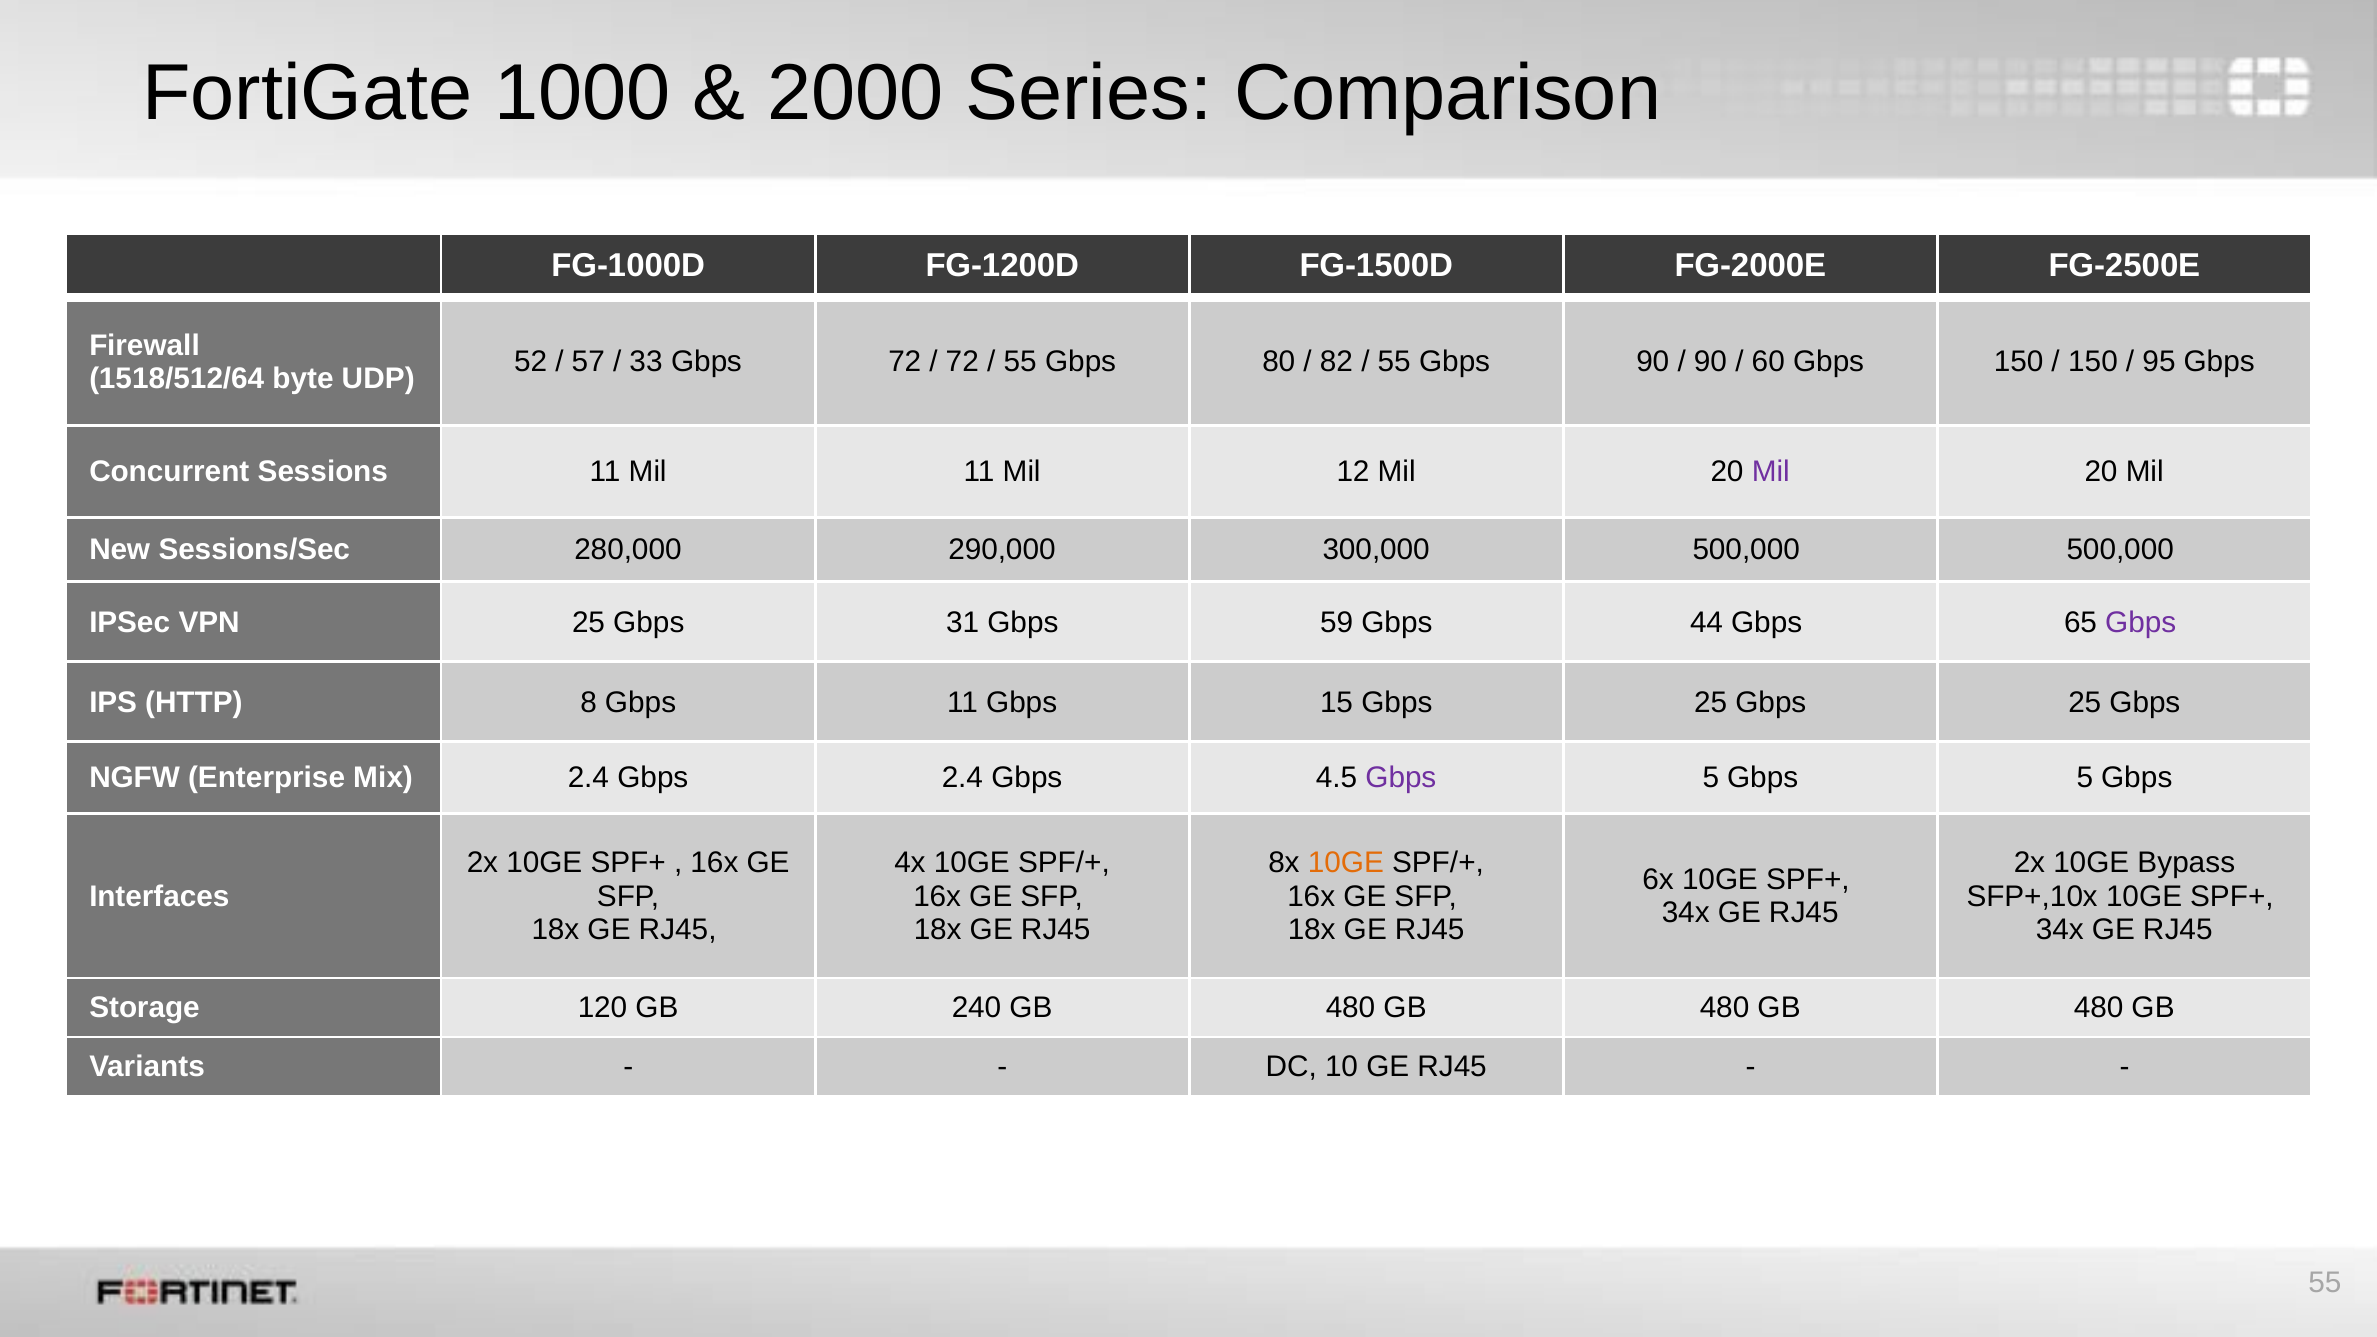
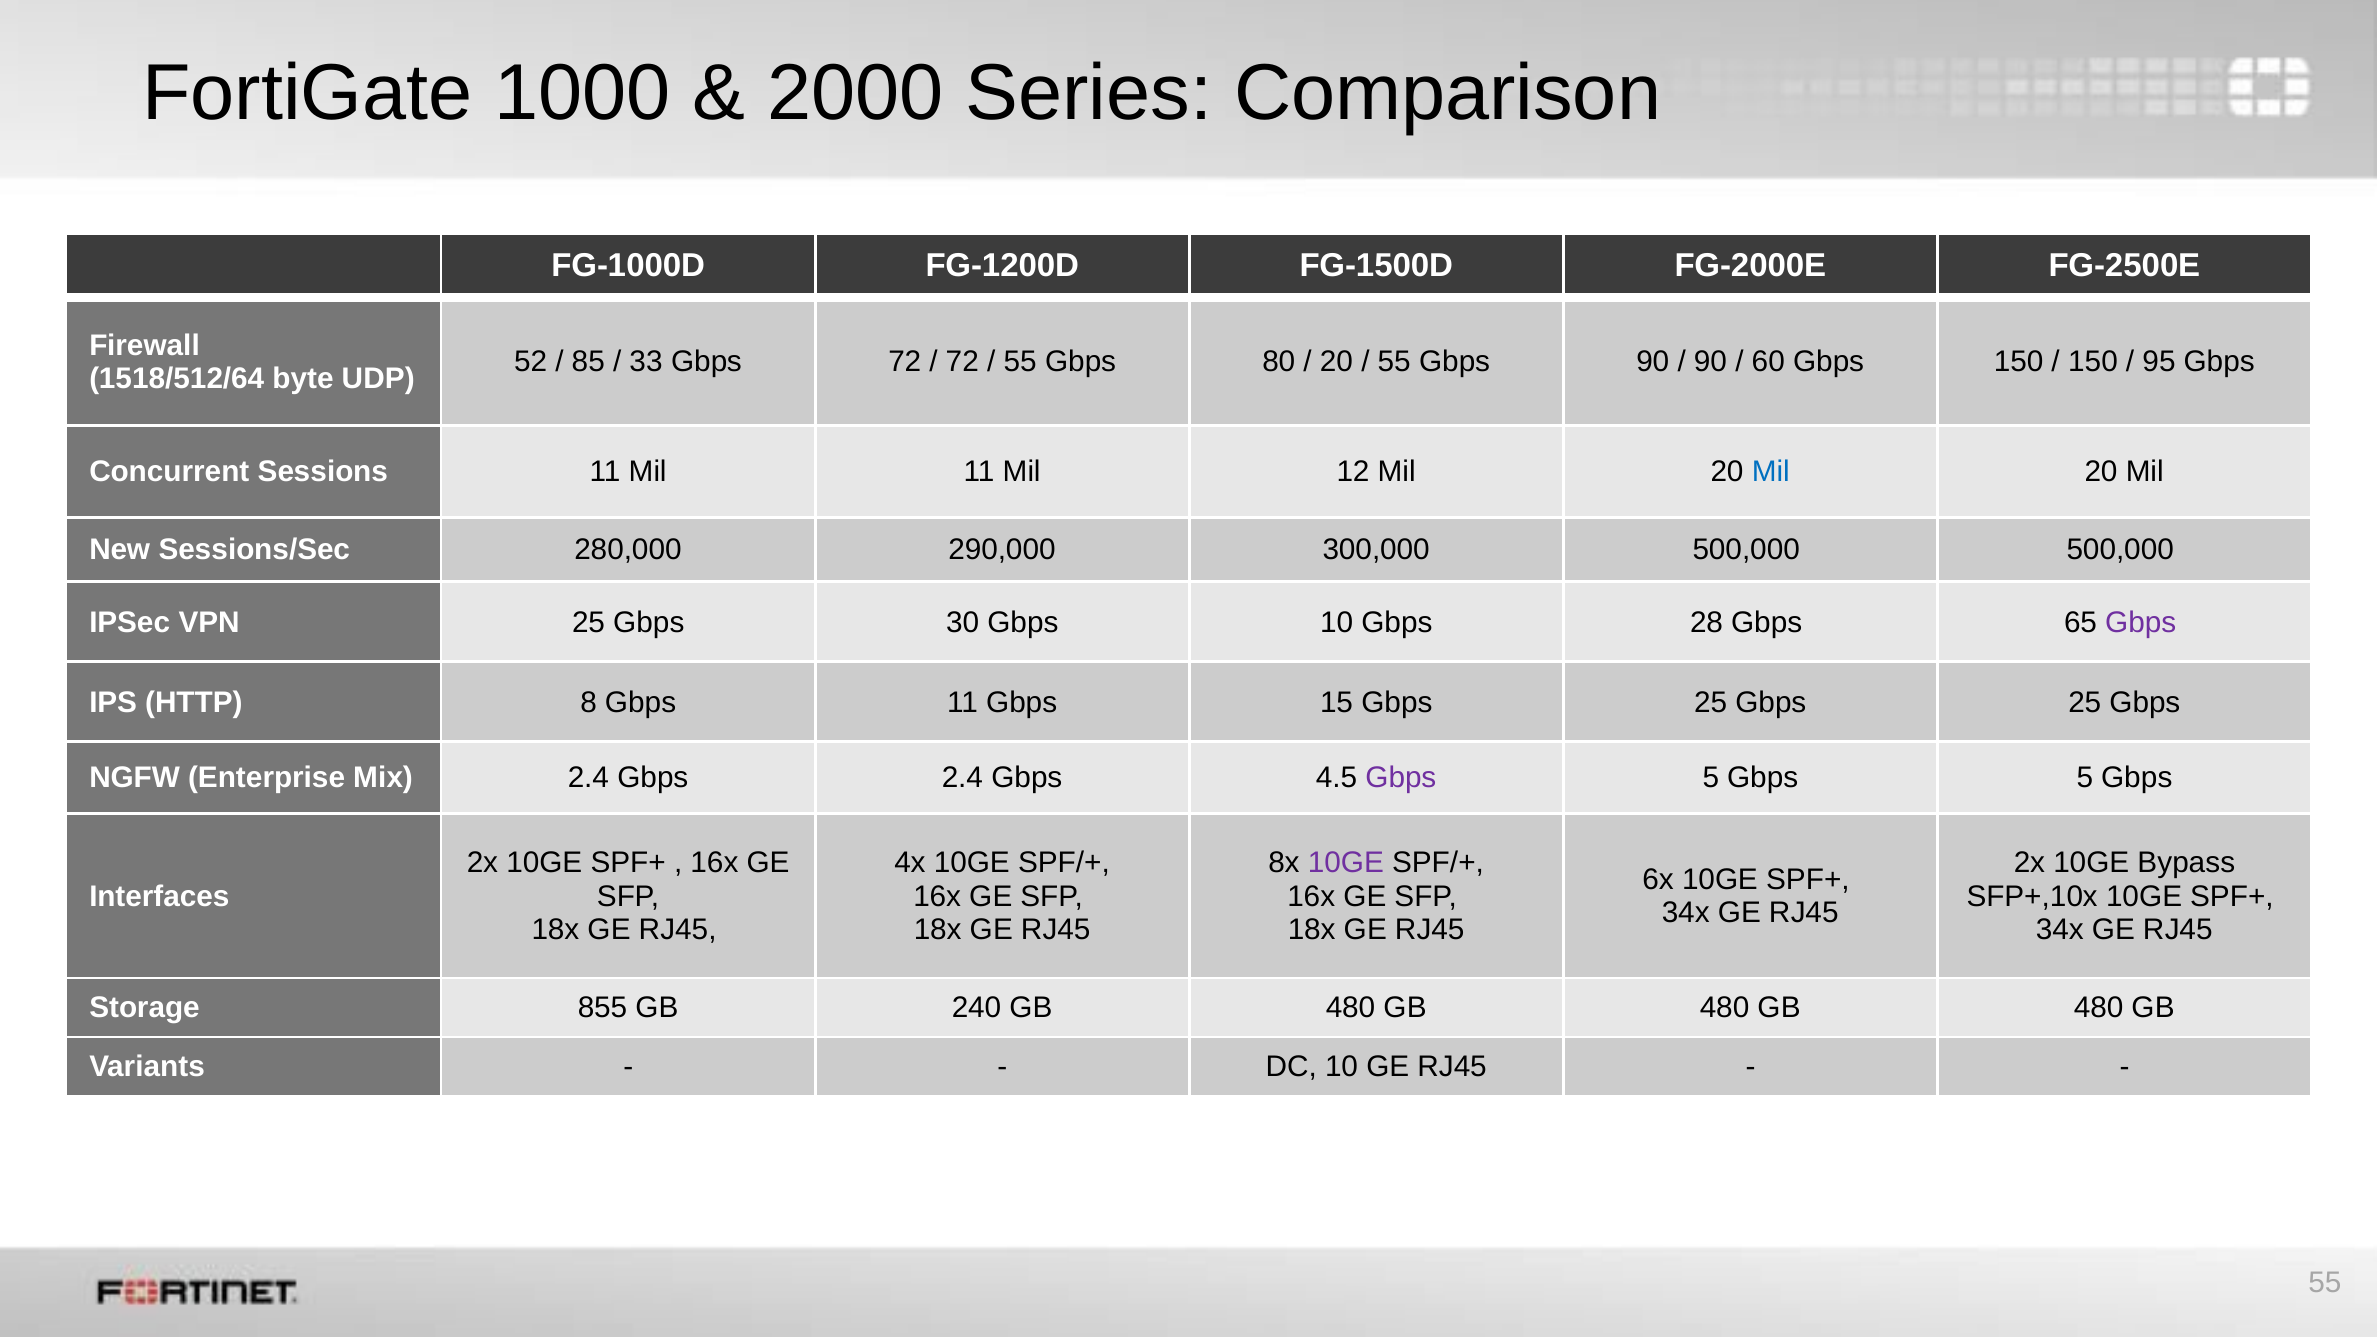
57: 57 -> 85 (588, 362)
82: 82 -> 20 (1336, 362)
Mil colour: purple -> blue (1771, 472)
31: 31 -> 30 (963, 622)
Gbps 59: 59 -> 10 (1337, 622)
44: 44 -> 28 (1706, 622)
10GE colour: orange -> purple (1346, 863)
120: 120 -> 855 (603, 1008)
